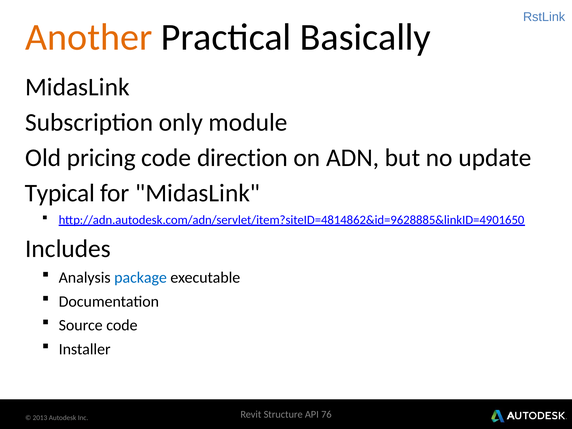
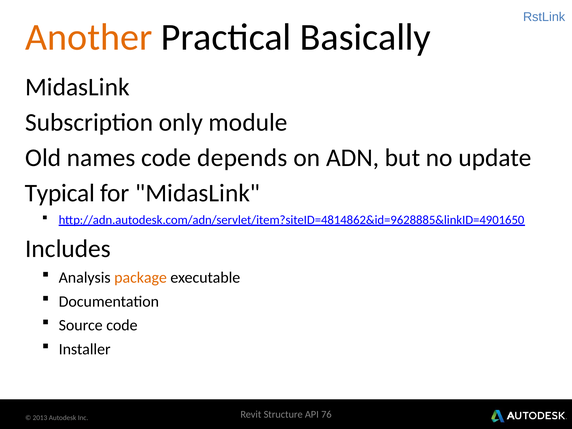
pricing: pricing -> names (101, 158)
direction: direction -> depends (242, 158)
package colour: blue -> orange (141, 278)
